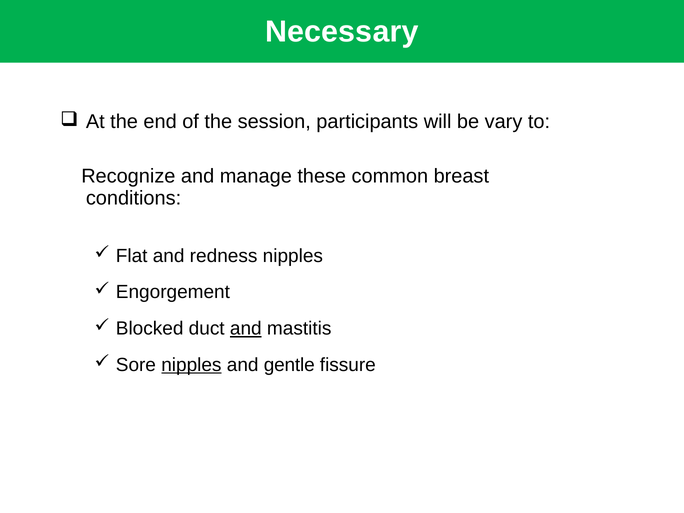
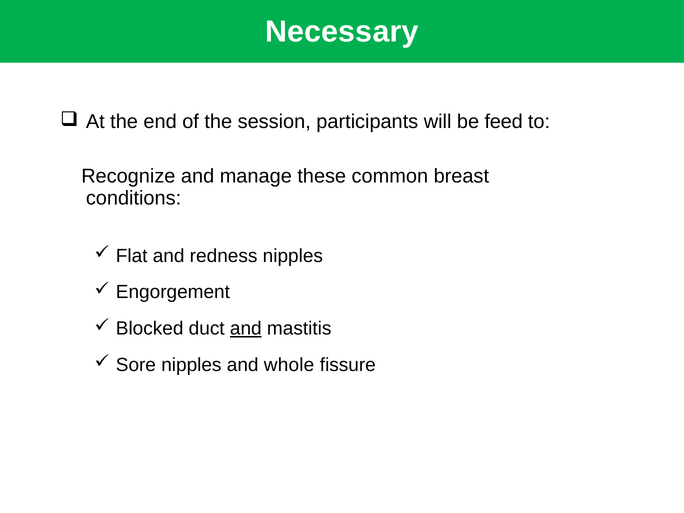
vary: vary -> feed (504, 122)
nipples underline: present -> none (191, 365)
gentle: gentle -> whole (289, 365)
